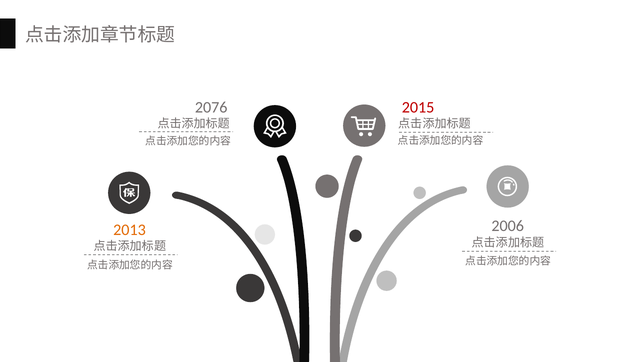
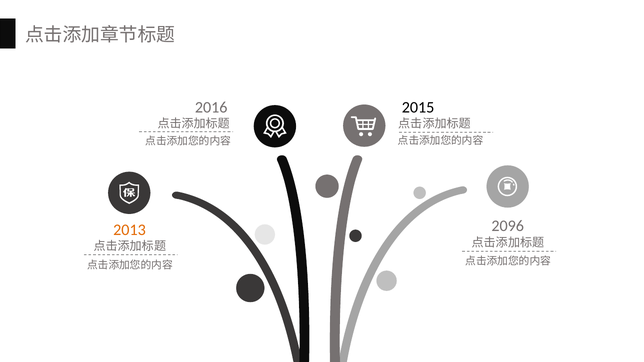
2076: 2076 -> 2016 (211, 107)
2015 colour: red -> black (418, 107)
2006: 2006 -> 2096 (508, 226)
